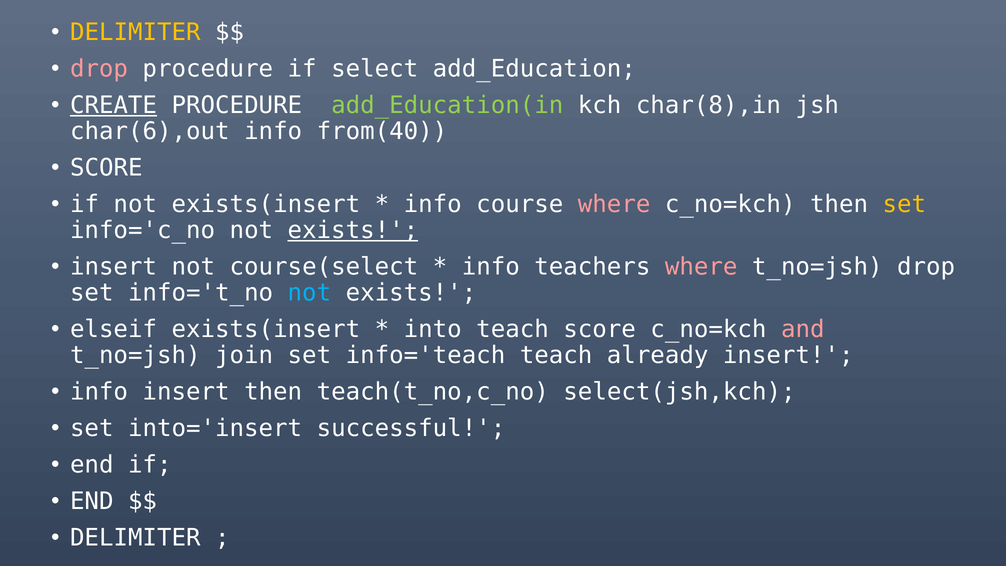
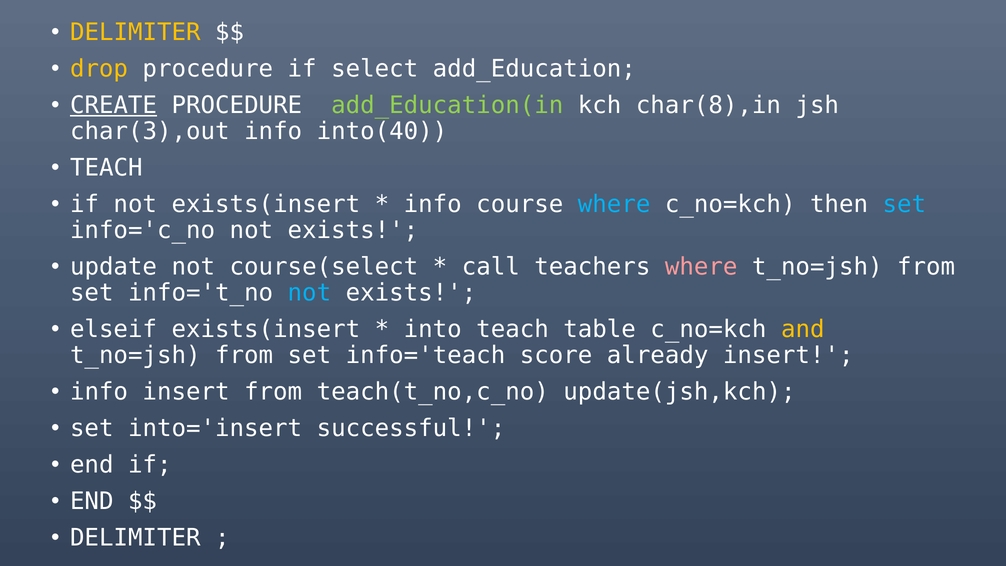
drop colour: pink -> yellow (99, 69)
char(6),out: char(6),out -> char(3),out (150, 131)
from(40: from(40 -> into(40 (382, 131)
SCORE: SCORE -> TEACH (106, 168)
where colour: pink -> light blue (614, 204)
set colour: yellow -> light blue (904, 204)
exists underline: present -> none (353, 230)
insert: insert -> update (114, 267)
info: info -> call (491, 267)
drop: drop -> from (926, 267)
teach score: score -> table (600, 329)
and colour: pink -> yellow (803, 329)
join: join -> from (244, 355)
info='teach teach: teach -> score (556, 355)
insert then: then -> from (273, 392)
select(jsh,kch: select(jsh,kch -> update(jsh,kch (679, 392)
